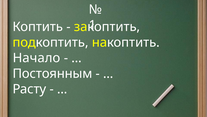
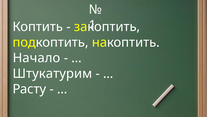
Постоянным: Постоянным -> Штукатурим (52, 73)
